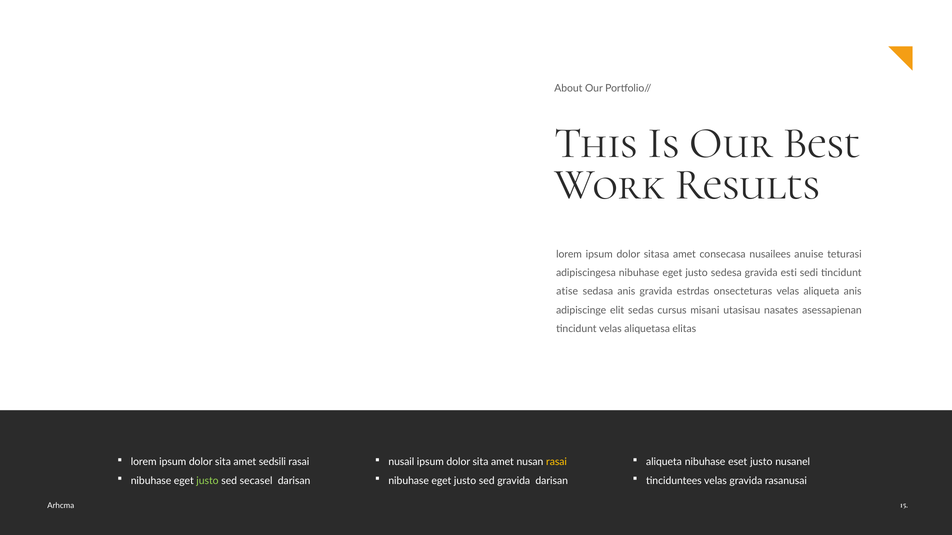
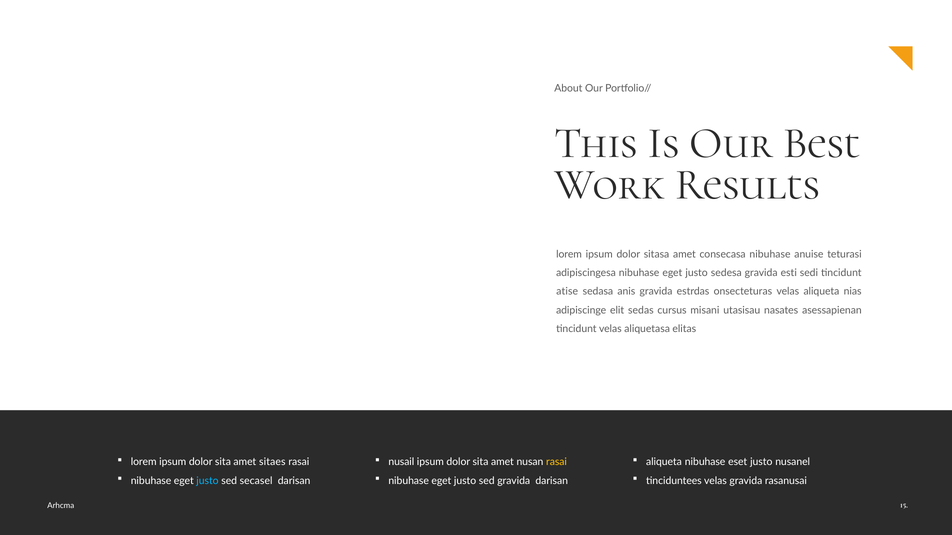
consecasa nusailees: nusailees -> nibuhase (770, 254)
aliqueta anis: anis -> nias (853, 292)
sedsili: sedsili -> sitaes (272, 462)
justo colour: light green -> light blue (207, 481)
